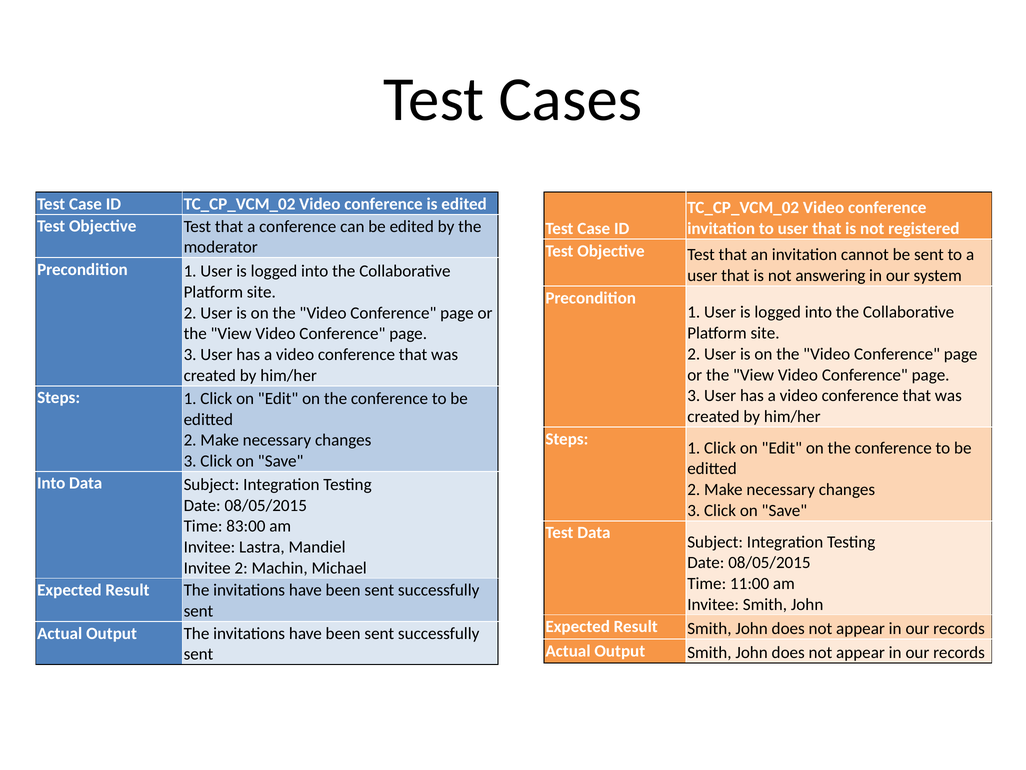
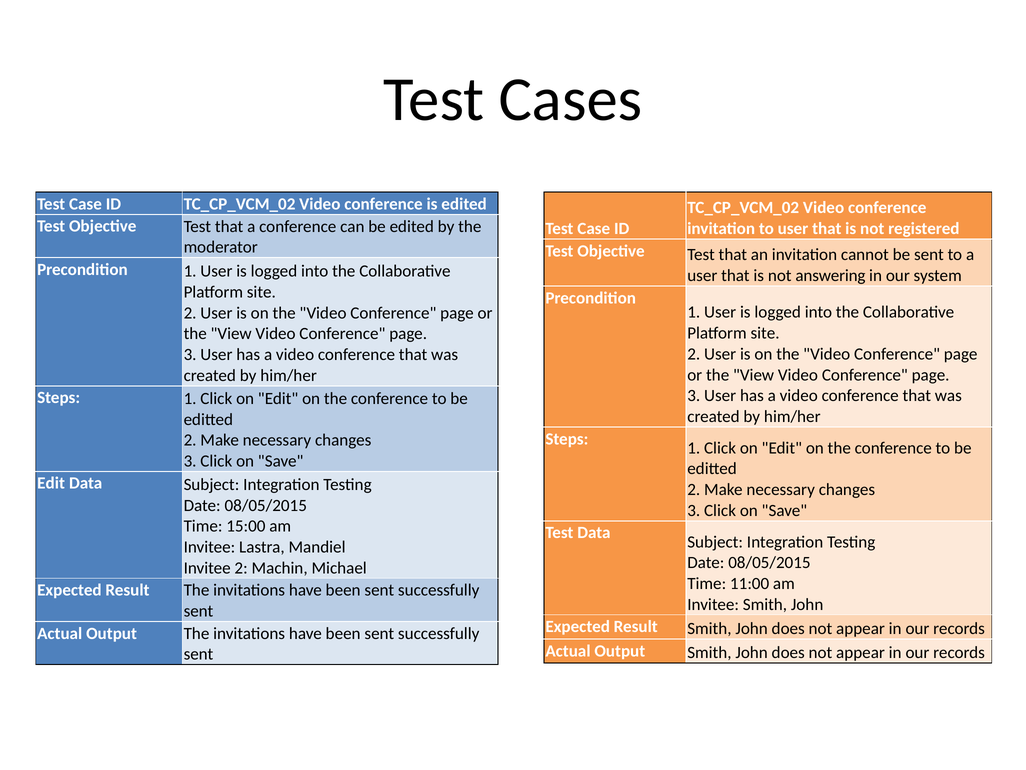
Into: Into -> Edit (51, 483)
83:00: 83:00 -> 15:00 (246, 526)
